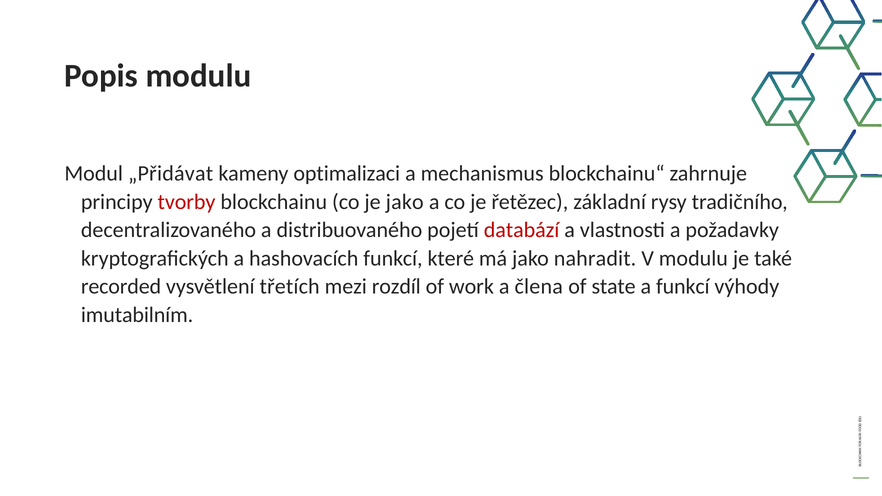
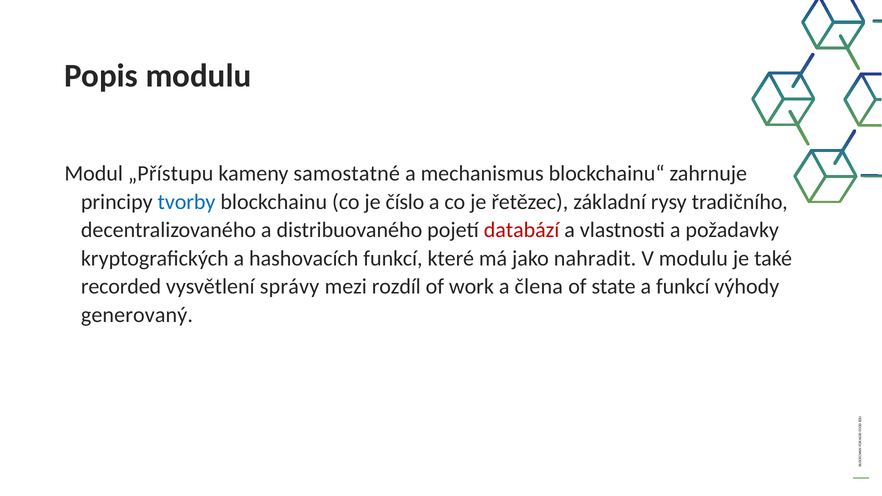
„Přidávat: „Přidávat -> „Přístupu (171, 174)
optimalizaci: optimalizaci -> samostatné (347, 174)
tvorby colour: red -> blue (187, 202)
je jako: jako -> číslo (405, 202)
třetích: třetích -> správy (290, 287)
imutabilním: imutabilním -> generovaný (137, 315)
